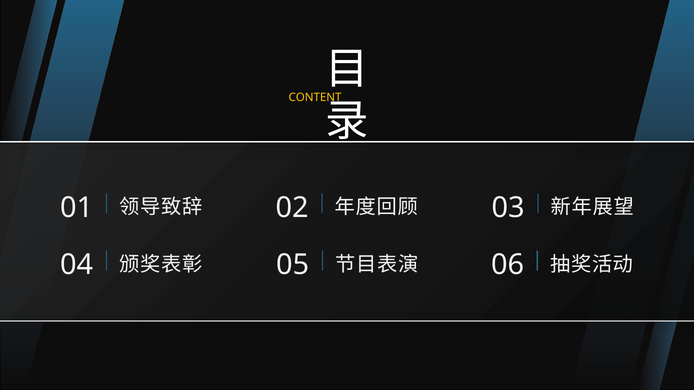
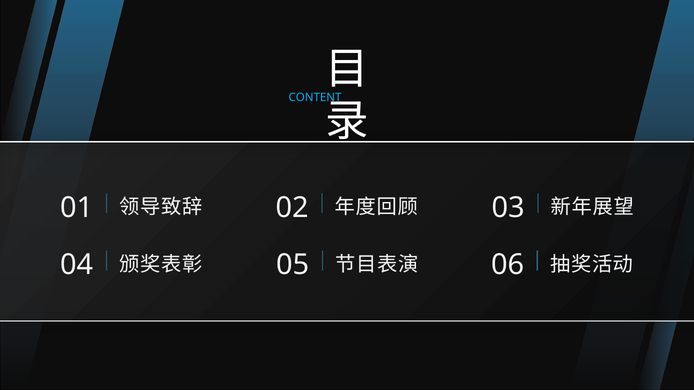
CONTENT colour: yellow -> light blue (315, 97)
